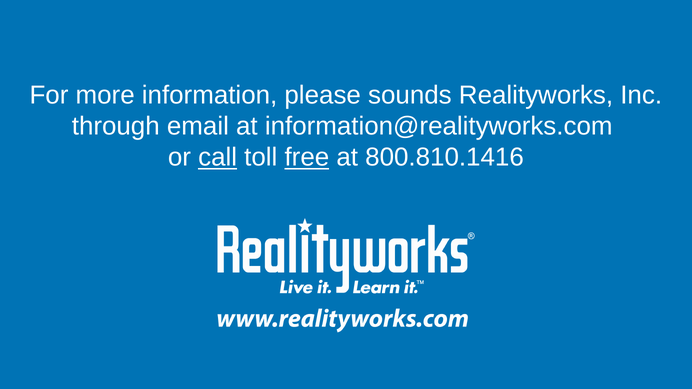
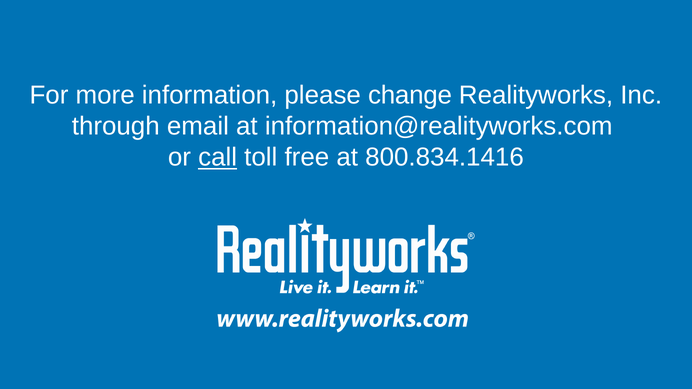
sounds: sounds -> change (410, 95)
free underline: present -> none (307, 157)
800.810.1416: 800.810.1416 -> 800.834.1416 (445, 157)
